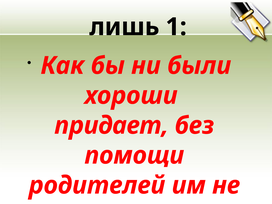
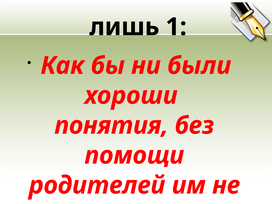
придает: придает -> понятия (111, 126)
